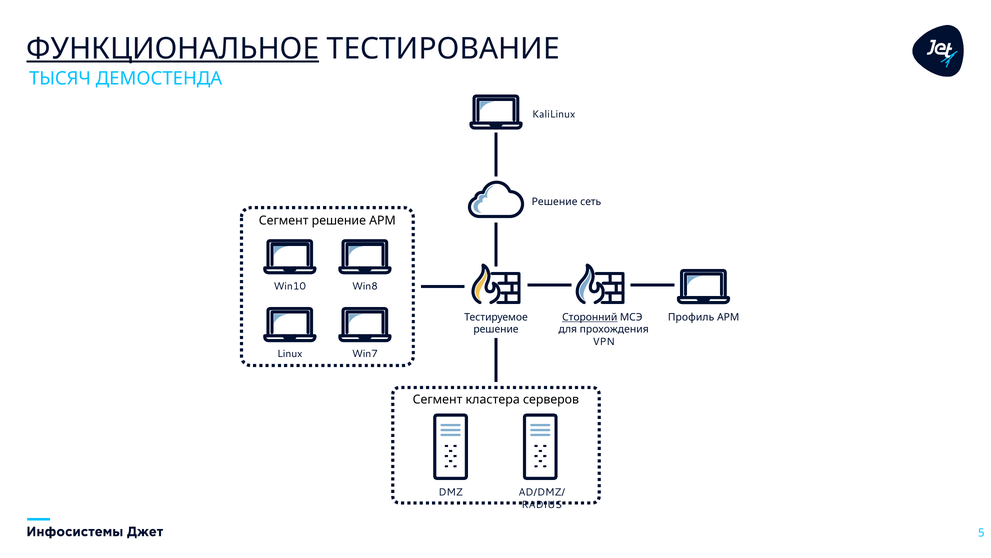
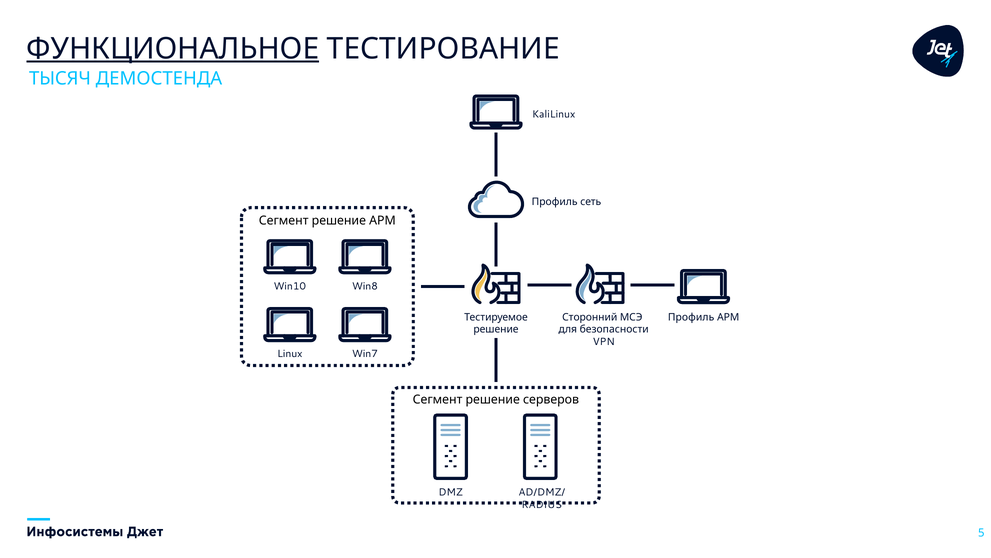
Решение: Решение -> Профиль (555, 202)
Сторонний underline: present -> none (590, 317)
прохождения: прохождения -> безопасности (614, 329)
кластера: кластера -> решение (493, 399)
